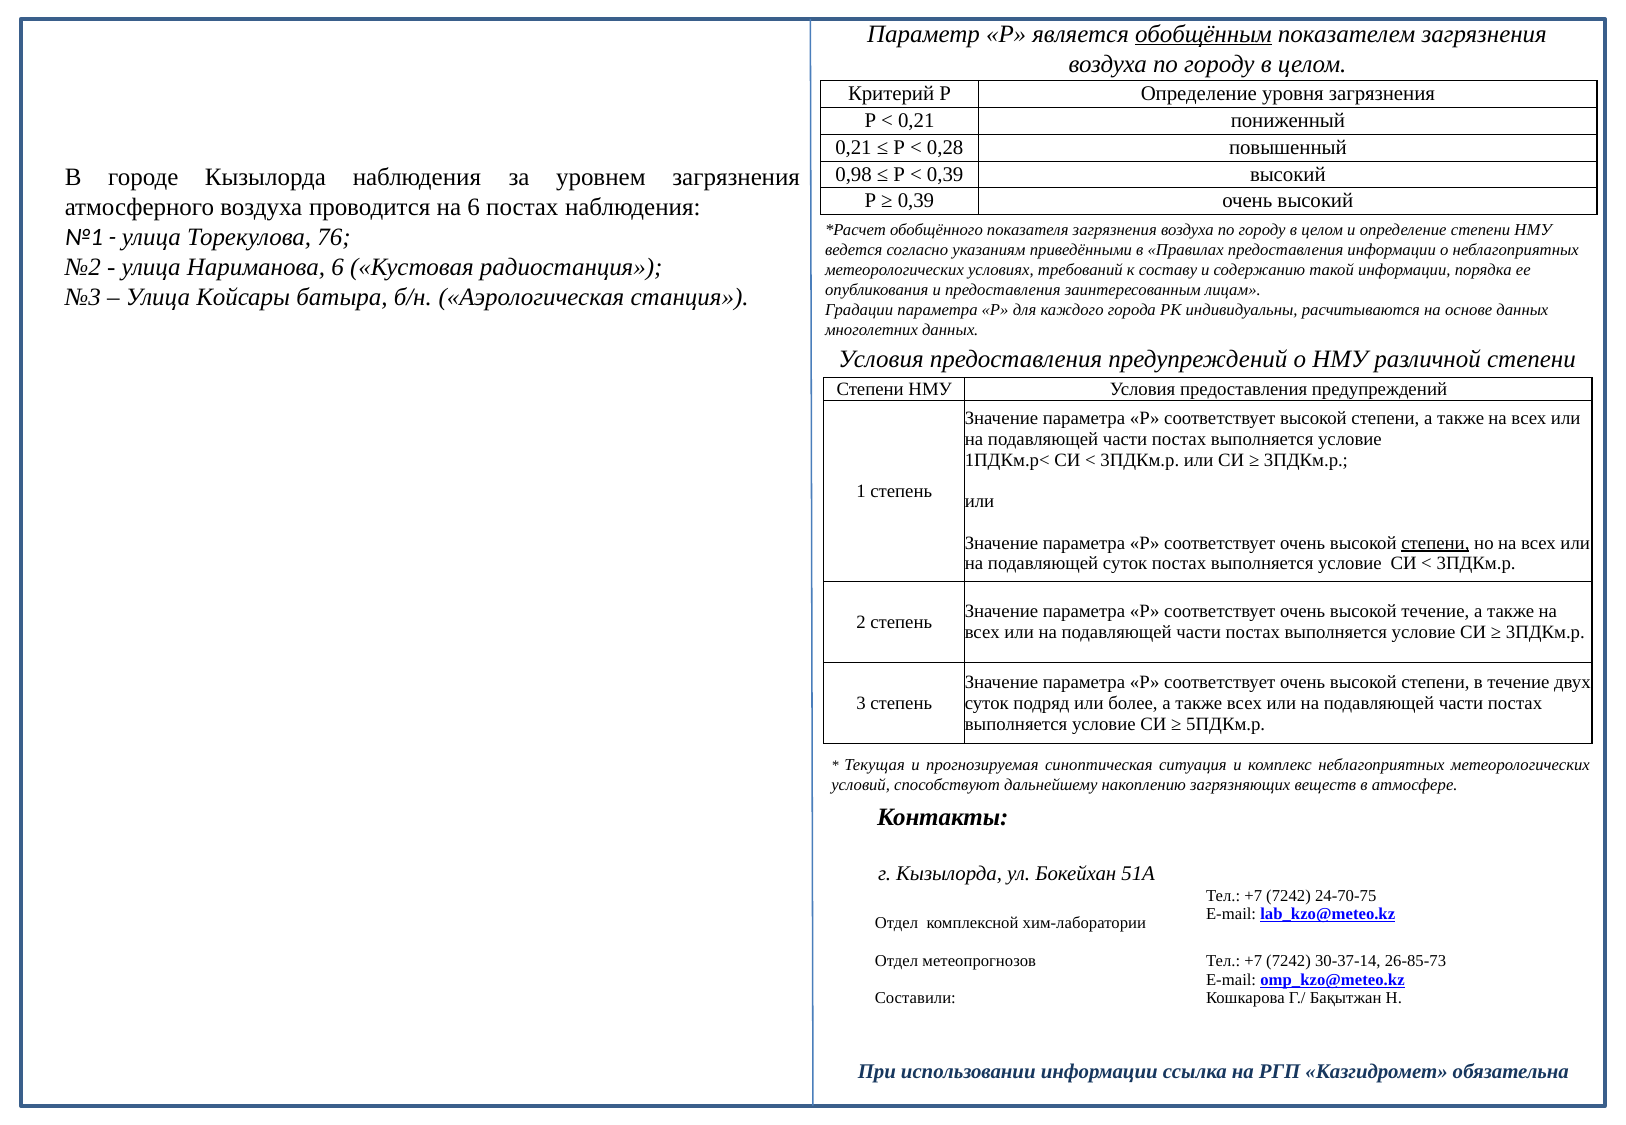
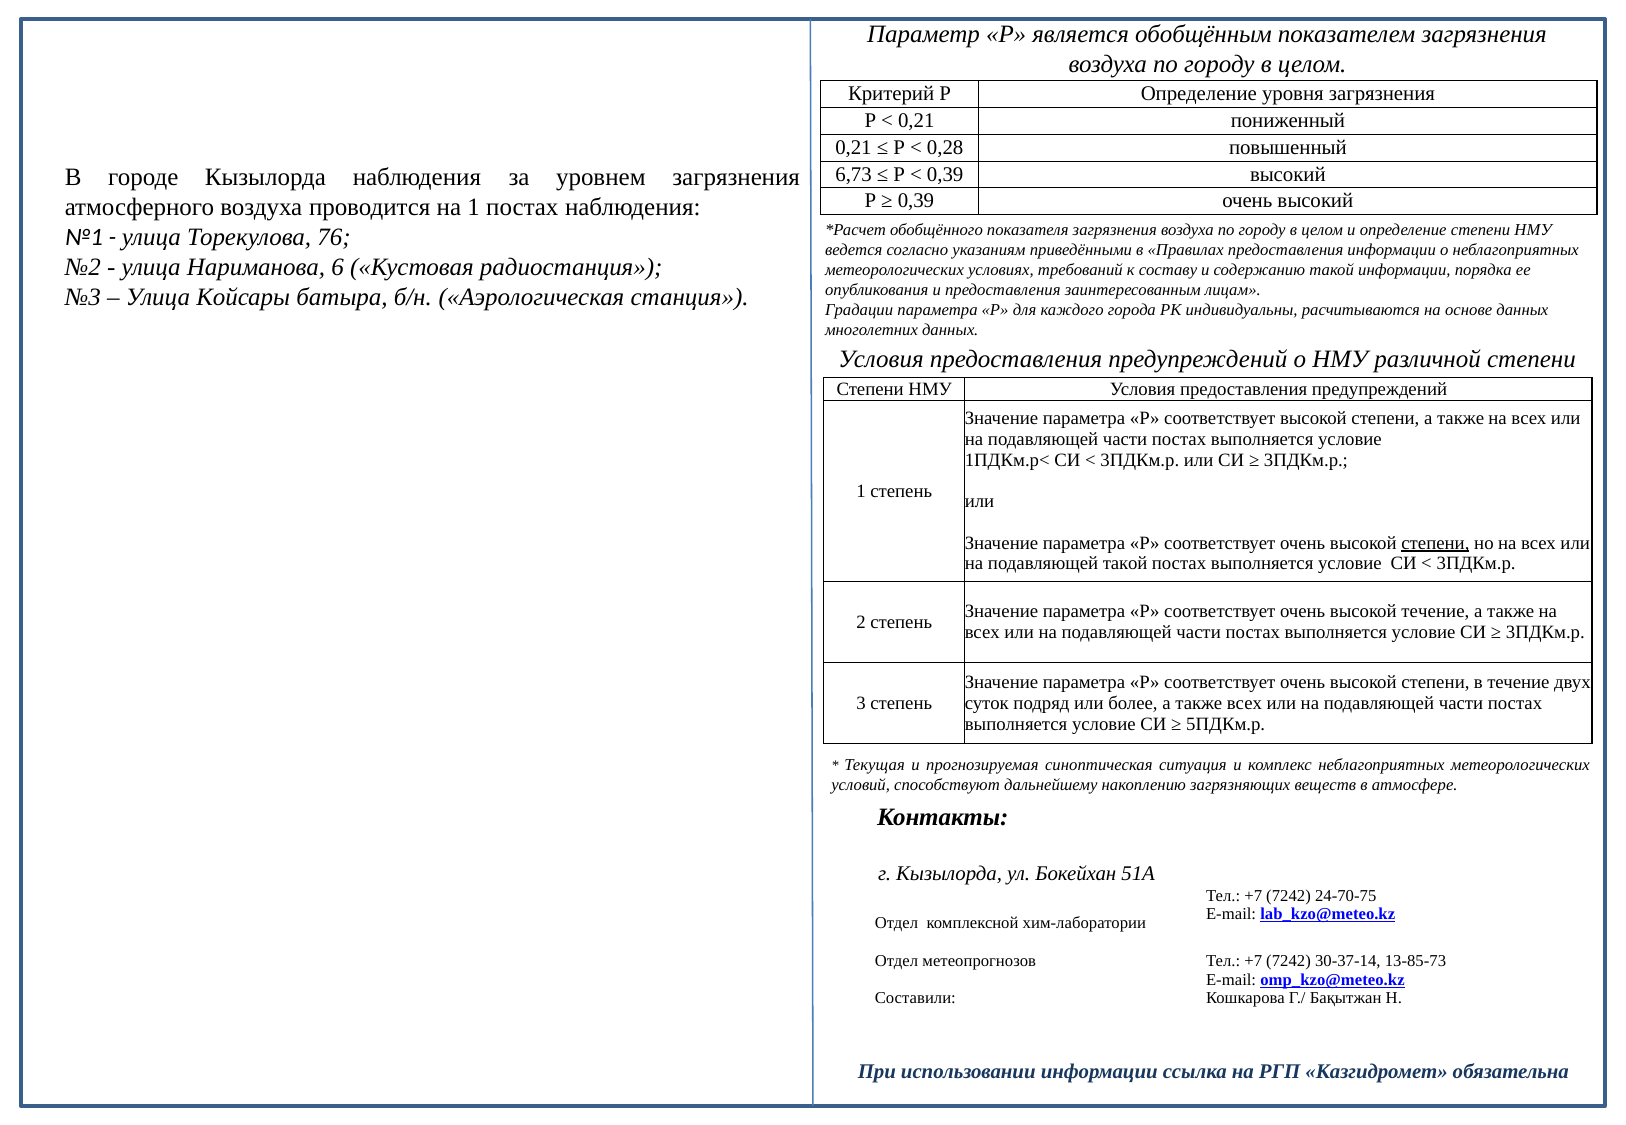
обобщённым underline: present -> none (1203, 34)
0,98: 0,98 -> 6,73 (854, 174)
на 6: 6 -> 1 (474, 207)
подавляющей суток: суток -> такой (1125, 564)
26-85-73: 26-85-73 -> 13-85-73 (1415, 962)
